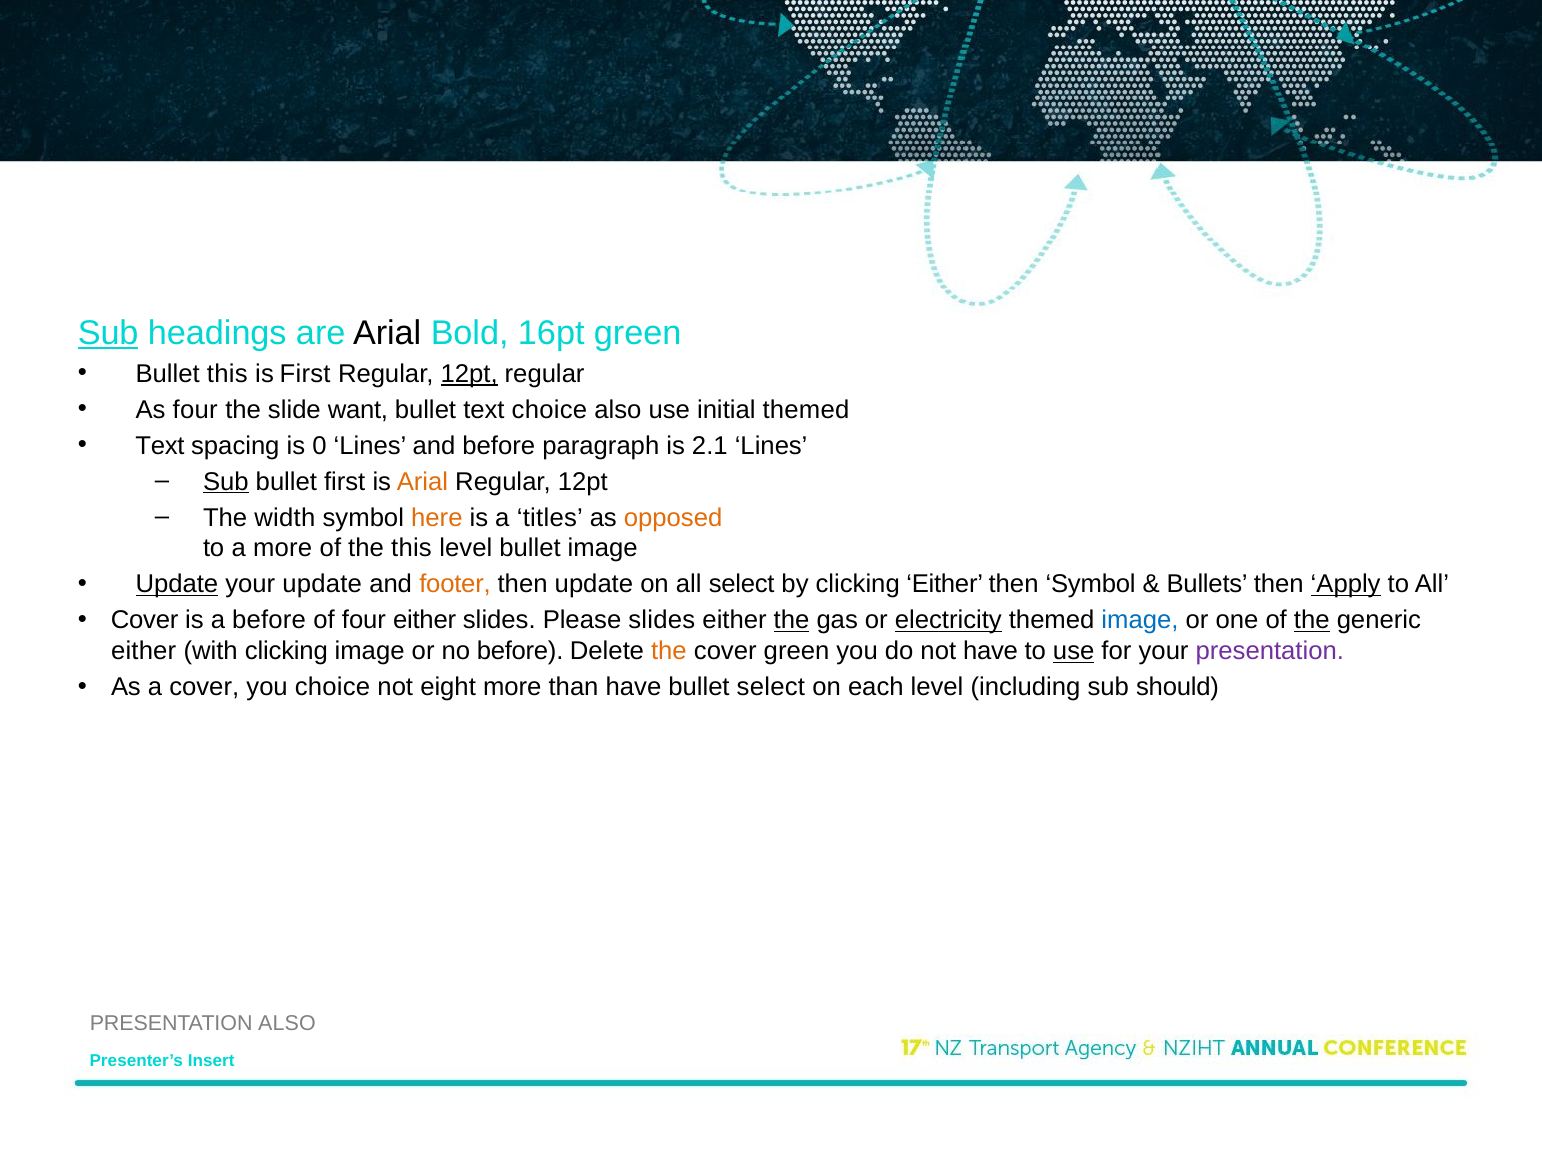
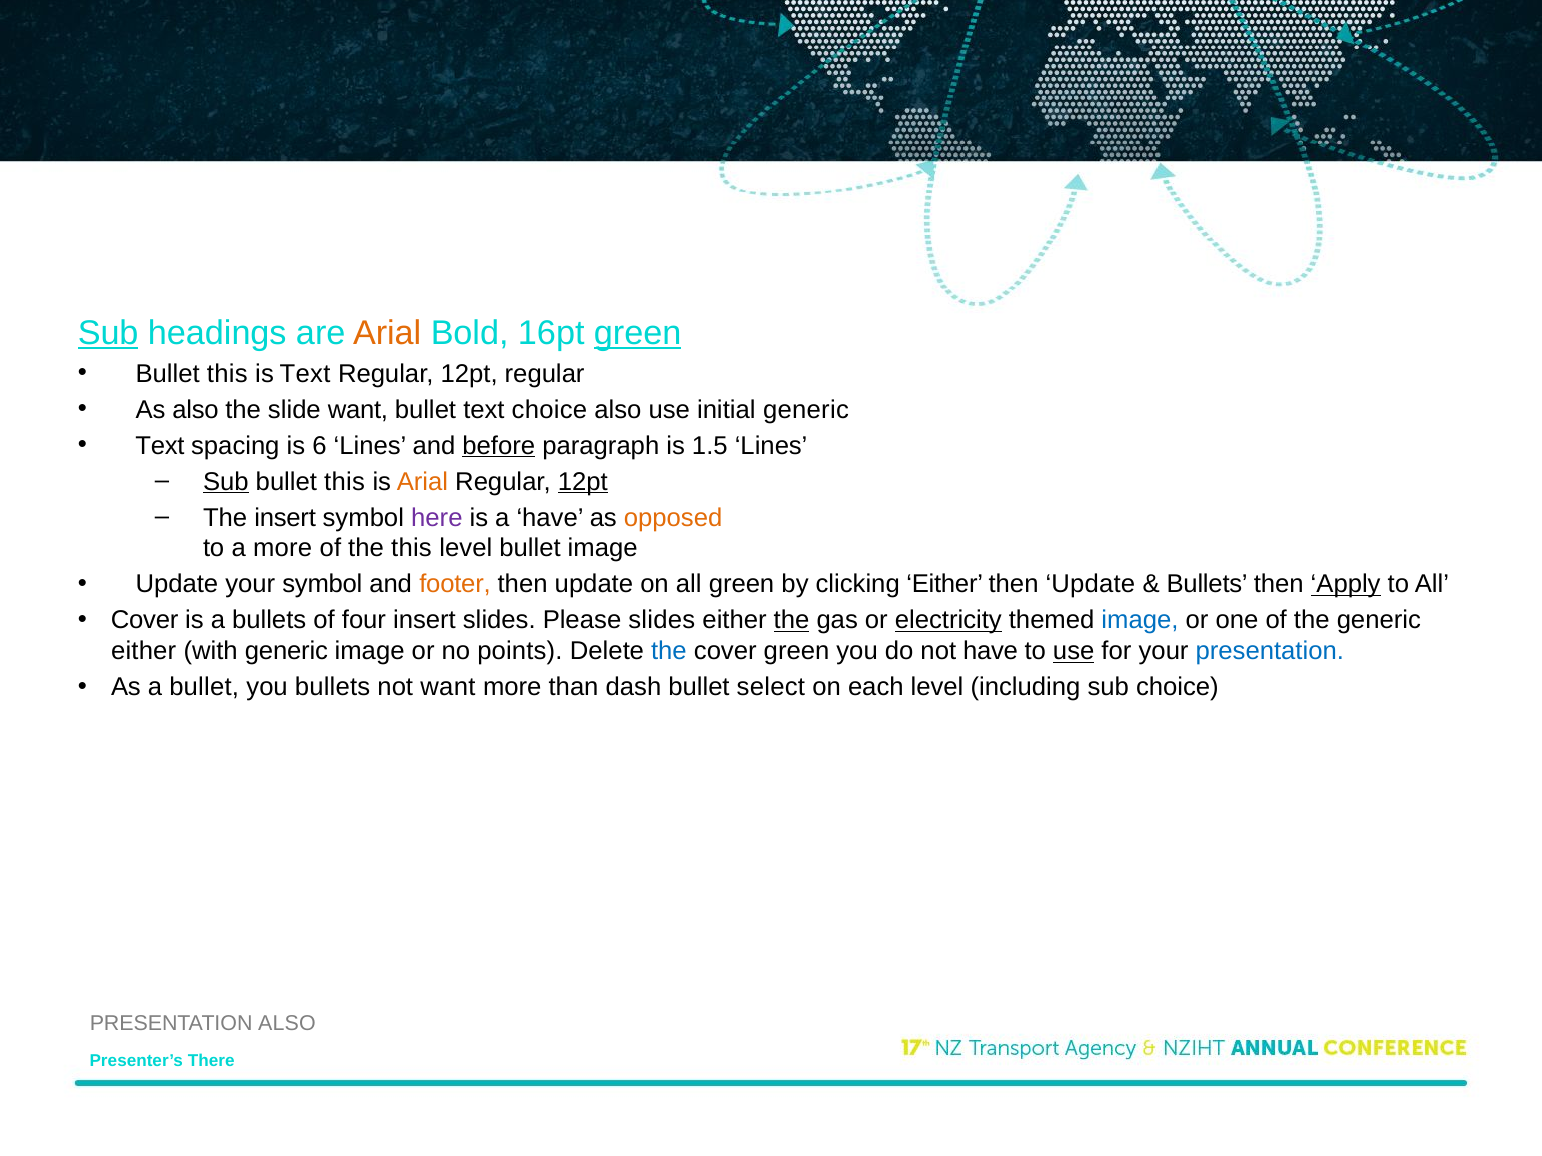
Arial colour: black -> orange (387, 333)
green underline: none -> present (638, 333)
is First: First -> Text (305, 374)
12pt underline: present -> none (469, 374)
As four: four -> also (195, 410)
initial themed: themed -> generic (806, 410)
0: 0 -> 6 (319, 446)
before underline: none -> present (499, 446)
2.1: 2.1 -> 1.5 (710, 446)
first: first -> this (345, 482)
12pt underline: none -> present (583, 482)
The width: width -> insert (285, 518)
here colour: orange -> purple (437, 518)
a titles: titles -> have (550, 518)
Update underline: present -> none (177, 585)
your update: update -> symbol (322, 585)
all select: select -> green (742, 585)
Symbol: Symbol -> Update (1090, 585)
a before: before -> bullets (269, 621)
four either: either -> insert (425, 621)
the underline: present -> none (1312, 621)
with clicking: clicking -> generic (286, 652)
no before: before -> points (520, 652)
the colour: orange -> blue (669, 652)
presentation colour: purple -> blue (1270, 652)
a cover: cover -> bullet (204, 688)
you choice: choice -> bullets (333, 688)
not eight: eight -> want (448, 688)
than have: have -> dash (633, 688)
sub should: should -> choice (1177, 688)
Insert: Insert -> There (211, 1061)
